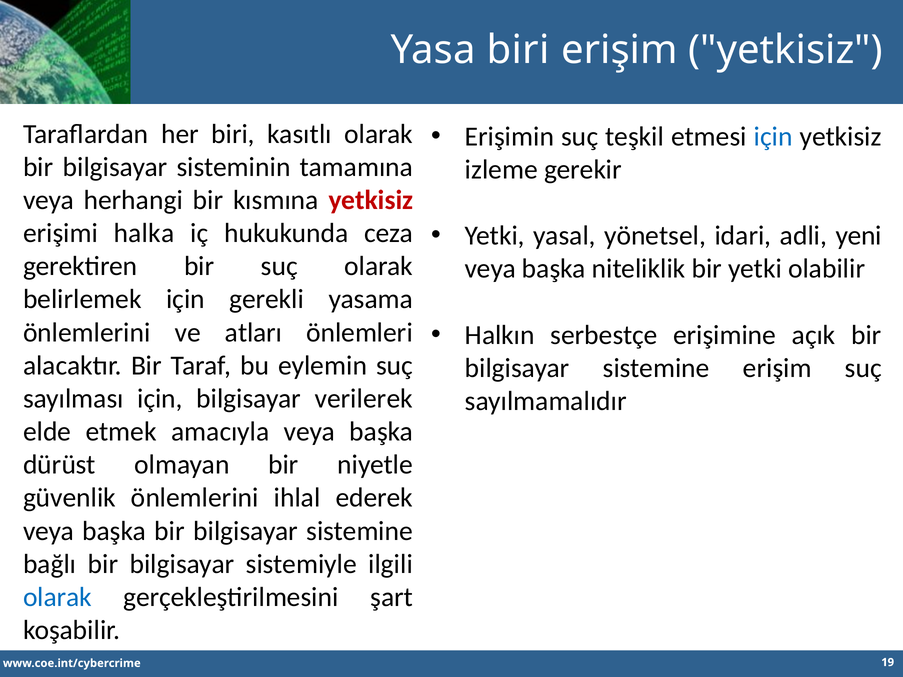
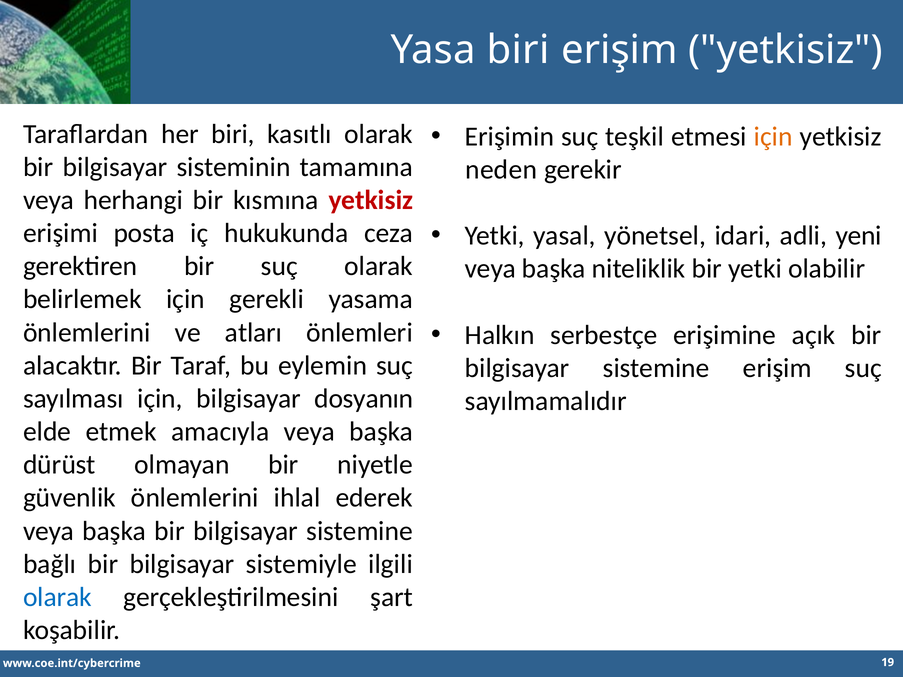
için colour: blue -> orange (773, 137)
izleme: izleme -> neden (501, 170)
halka: halka -> posta (144, 233)
verilerek: verilerek -> dosyanın (364, 399)
